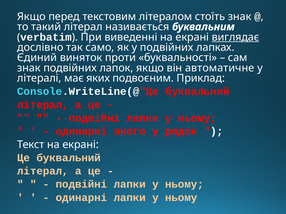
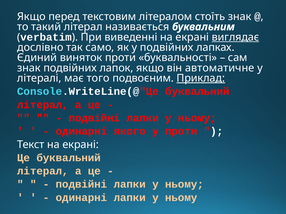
яких: яких -> того (98, 78)
Приклад underline: none -> present (201, 78)
у рядок: рядок -> проти (181, 132)
